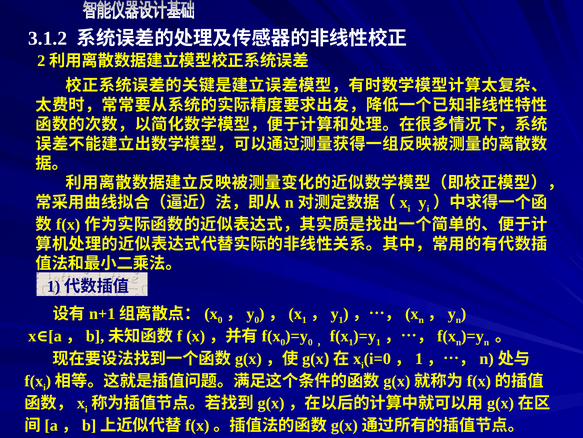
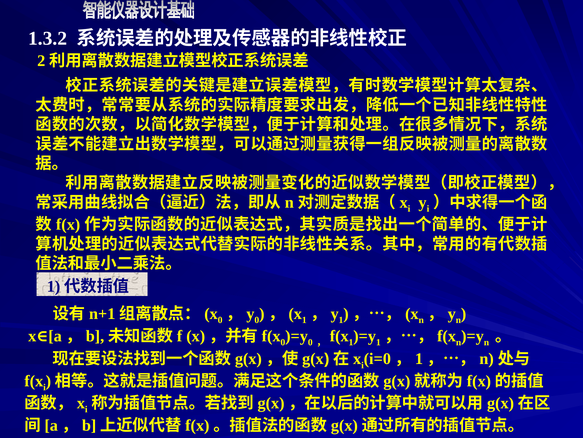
3.1.2: 3.1.2 -> 1.3.2 (48, 38)
